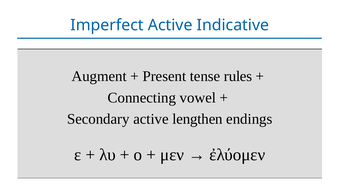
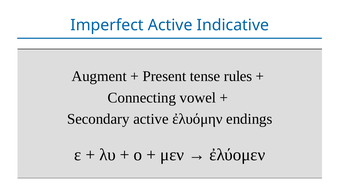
lengthen: lengthen -> ἐλυόμην (197, 119)
